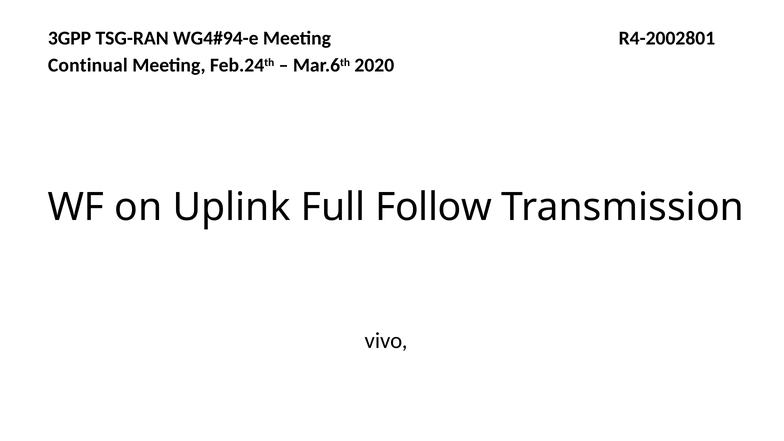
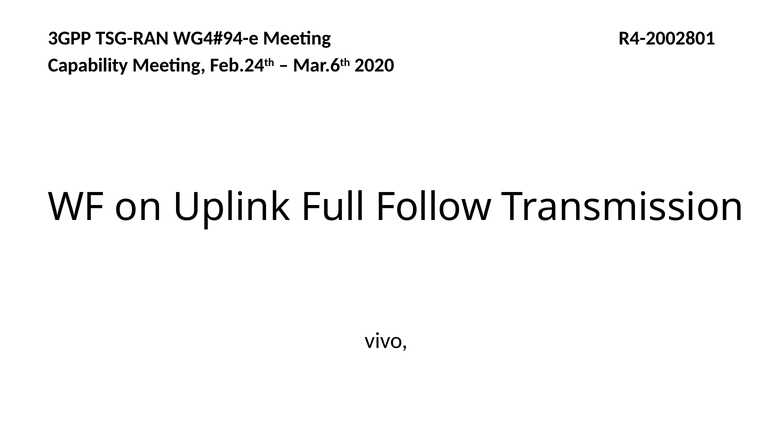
Continual: Continual -> Capability (88, 66)
